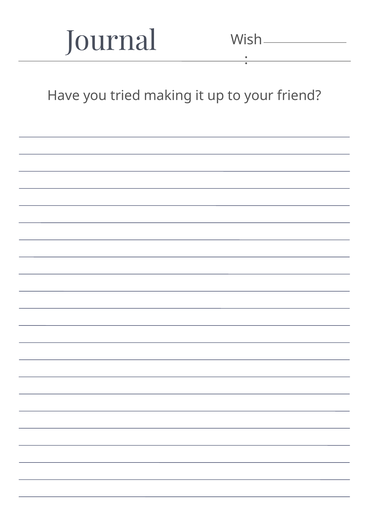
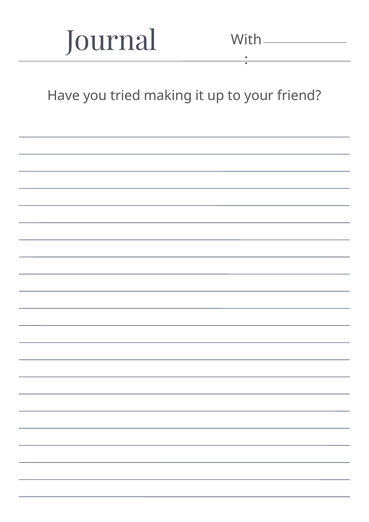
Wish: Wish -> With (246, 40)
